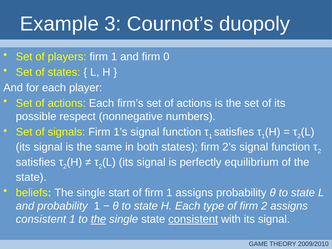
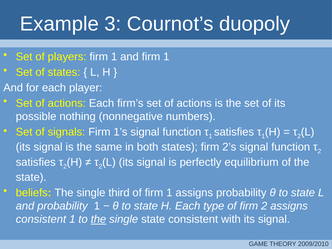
and firm 0: 0 -> 1 (166, 57)
respect: respect -> nothing (78, 116)
start: start -> third (119, 193)
consistent underline: present -> none (193, 219)
